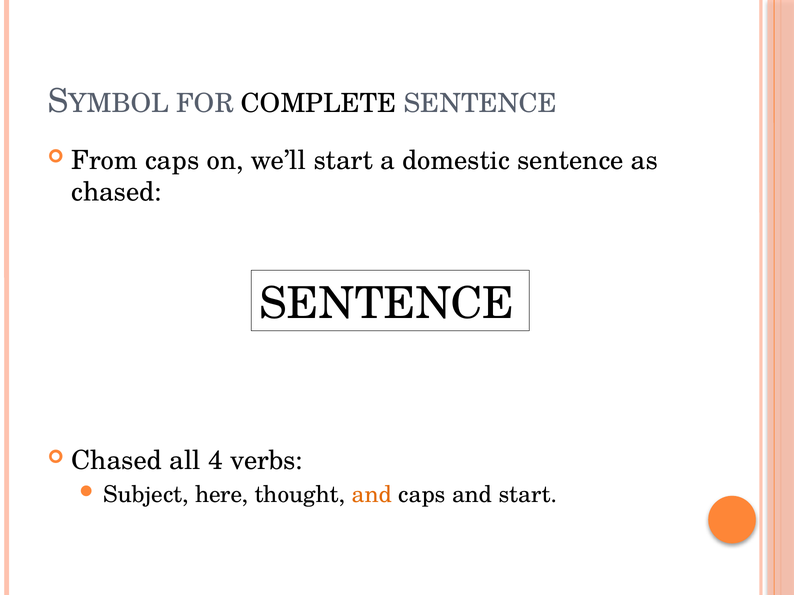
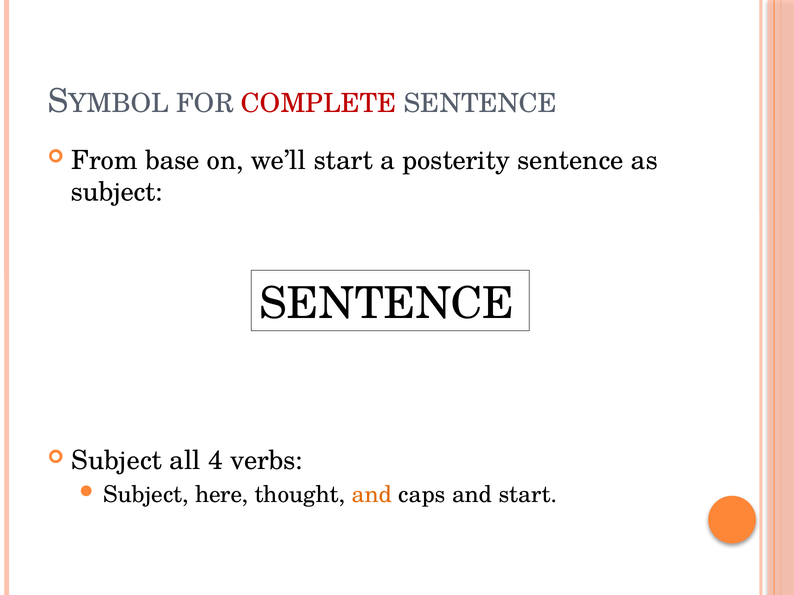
COMPLETE colour: black -> red (319, 104)
From caps: caps -> base (172, 161)
domestic: domestic -> posterity (456, 161)
chased: chased -> subject (117, 192)
Chased: Chased -> Subject (117, 461)
